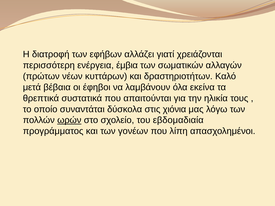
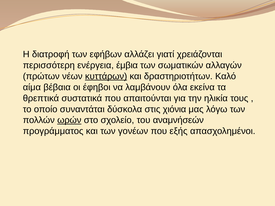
κυττάρων underline: none -> present (106, 76)
μετά: μετά -> αίμα (32, 87)
εβδομαδιαία: εβδομαδιαία -> αναμνήσεών (178, 120)
λίπη: λίπη -> εξής (179, 131)
